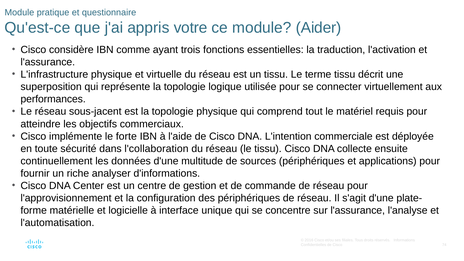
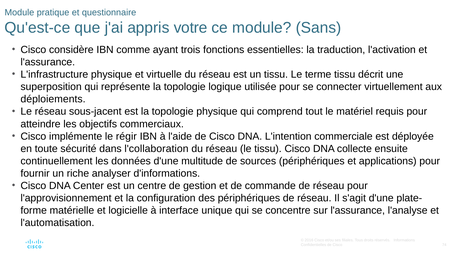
Aider: Aider -> Sans (319, 28)
performances: performances -> déploiements (53, 99)
forte: forte -> régir (126, 136)
